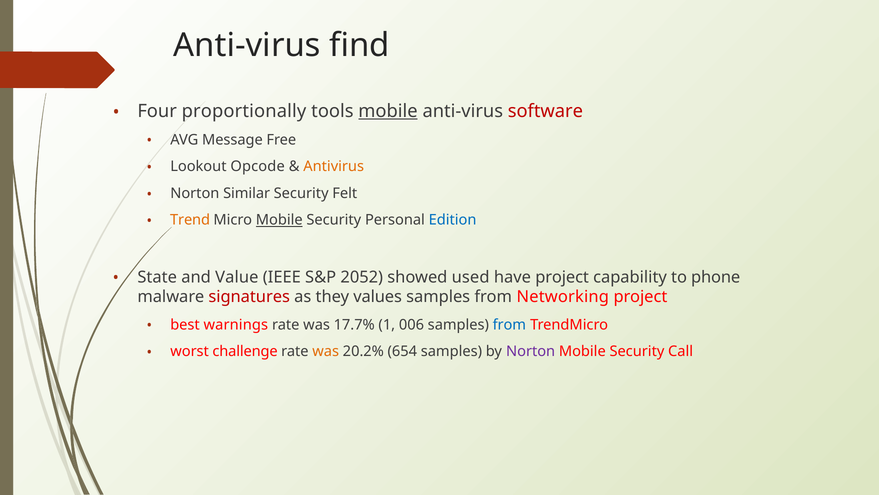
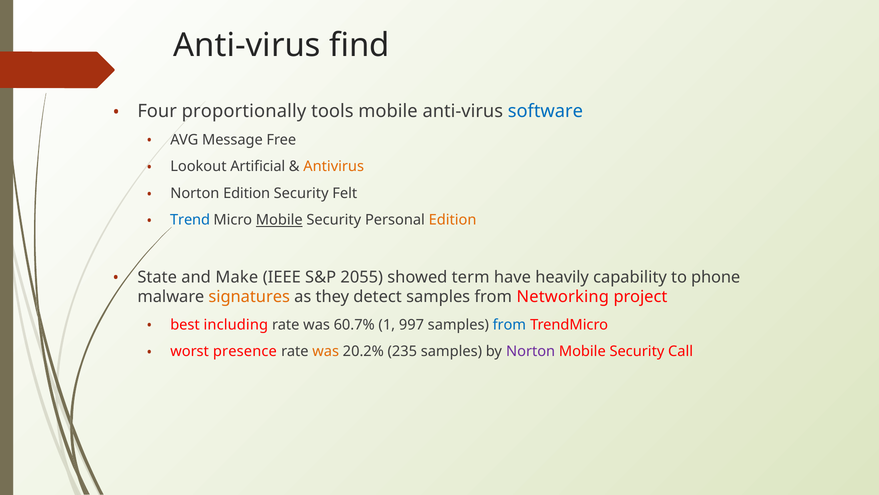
mobile underline: present -> none (388, 111)
software colour: red -> blue (545, 111)
Opcode: Opcode -> Artificial (258, 166)
Norton Similar: Similar -> Edition (247, 193)
Trend colour: orange -> blue (190, 220)
Edition colour: blue -> orange (453, 220)
Value: Value -> Make (237, 277)
2052: 2052 -> 2055 (362, 277)
used: used -> term (471, 277)
have project: project -> heavily (562, 277)
signatures colour: red -> orange (249, 297)
values: values -> detect (378, 297)
warnings: warnings -> including (236, 324)
17.7%: 17.7% -> 60.7% (354, 324)
006: 006 -> 997 (412, 324)
challenge: challenge -> presence (245, 351)
654: 654 -> 235 (402, 351)
